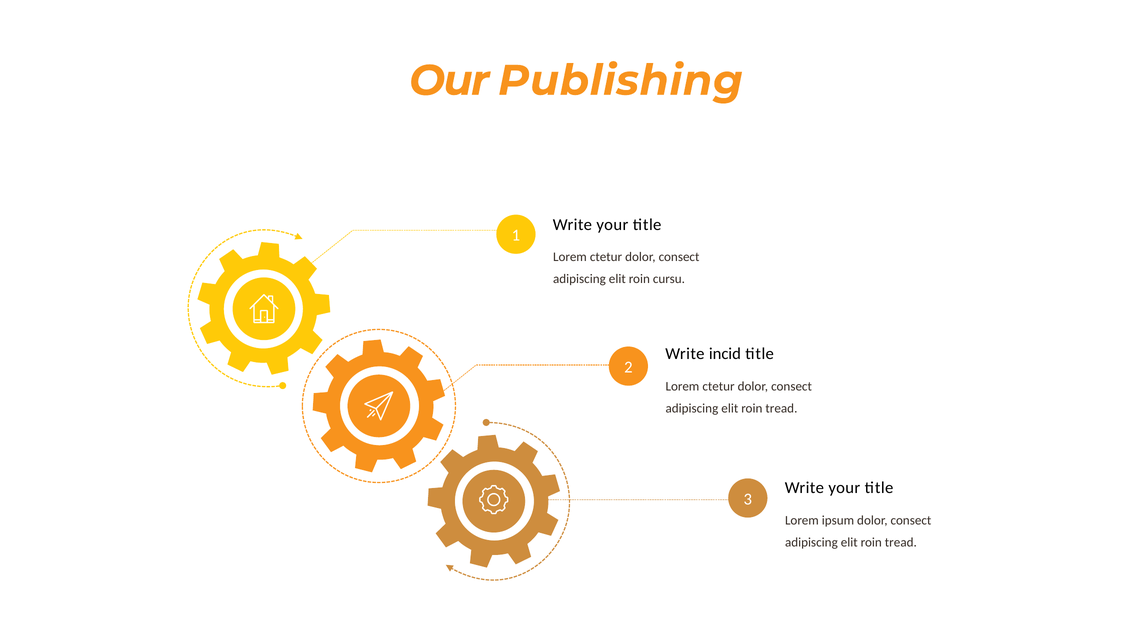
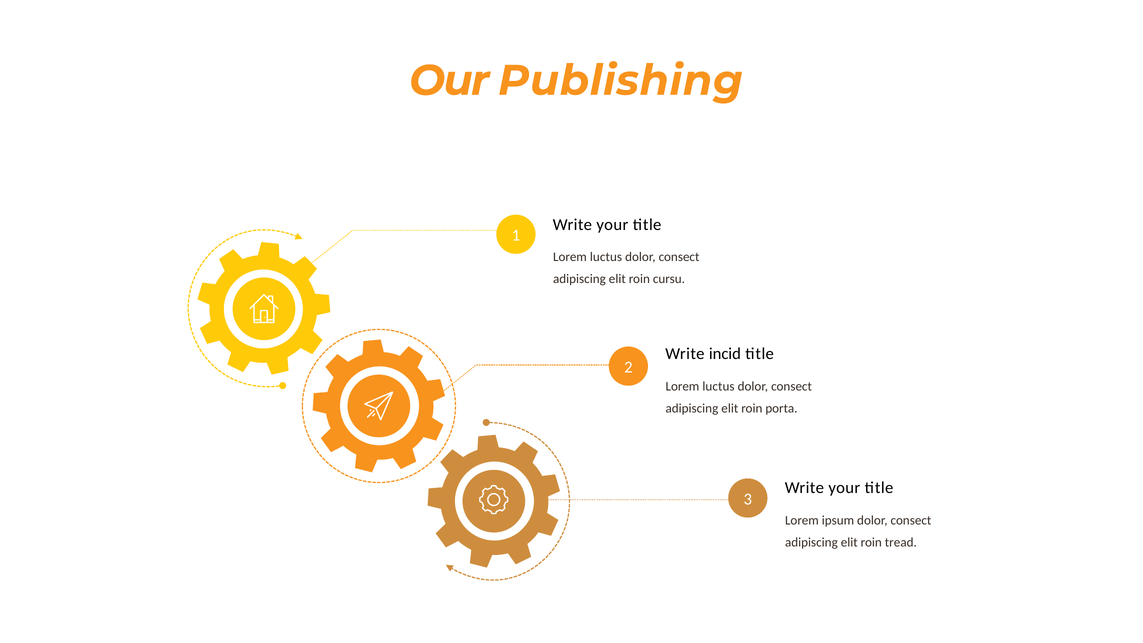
ctetur: ctetur -> luctus (606, 257)
ctetur: ctetur -> luctus (718, 386)
tread: tread -> porta (781, 408)
